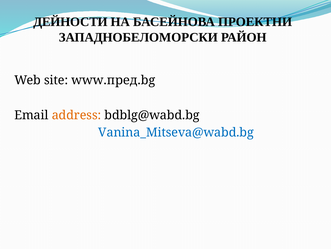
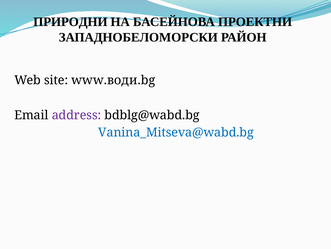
ДЕЙНОСТИ: ДЕЙНОСТИ -> ПРИРОДНИ (70, 22)
www.пред.bg: www.пред.bg -> www.води.bg (113, 80)
address colour: orange -> purple (76, 115)
